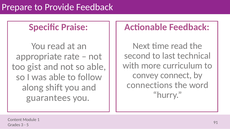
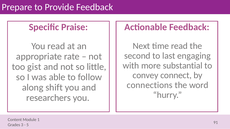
technical: technical -> engaging (194, 56)
curriculum: curriculum -> substantial (183, 66)
so able: able -> little (96, 67)
guarantees: guarantees -> researchers (49, 98)
